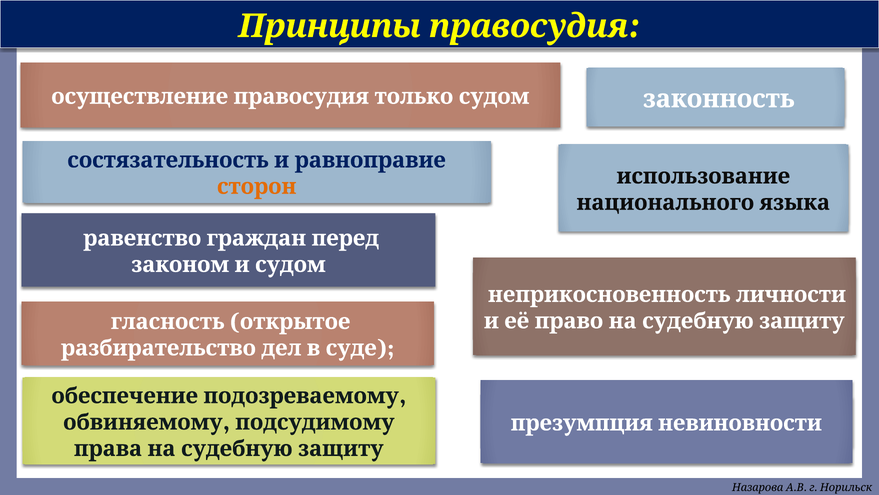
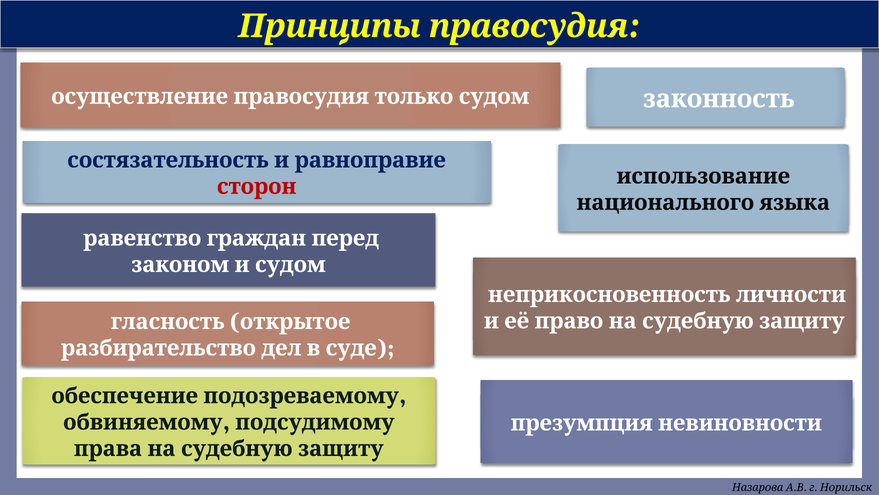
сторон colour: orange -> red (257, 186)
